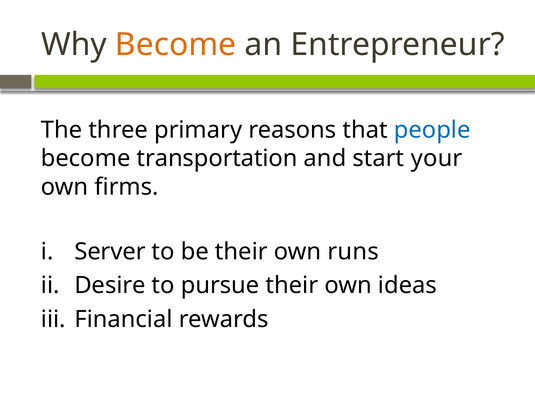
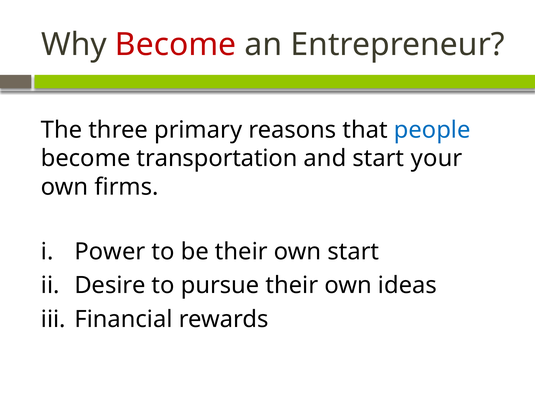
Become colour: orange -> red (176, 45)
Server: Server -> Power (110, 252)
own runs: runs -> start (353, 252)
